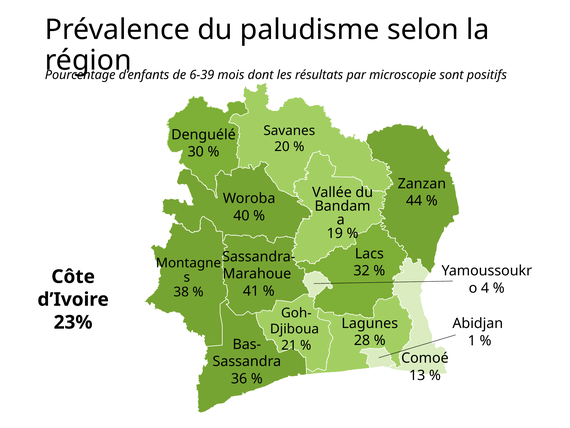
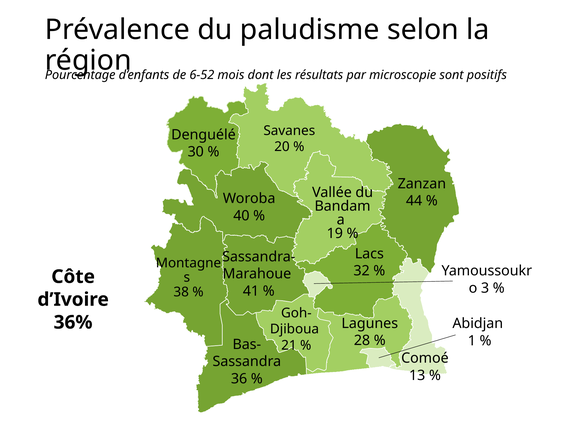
6-39: 6-39 -> 6-52 (202, 75)
4: 4 -> 3 (485, 288)
23%: 23% -> 36% (73, 322)
